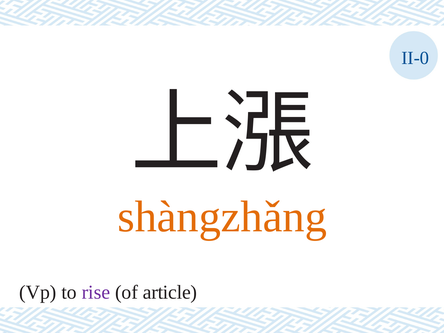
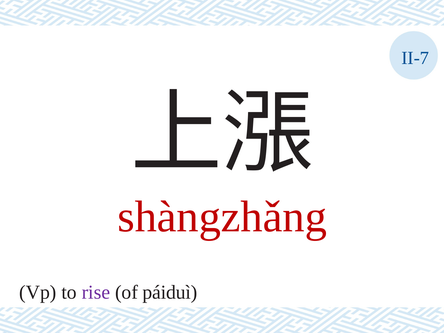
II-0: II-0 -> II-7 (415, 58)
shàngzhǎng colour: orange -> red (222, 217)
article: article -> páiduì (170, 292)
